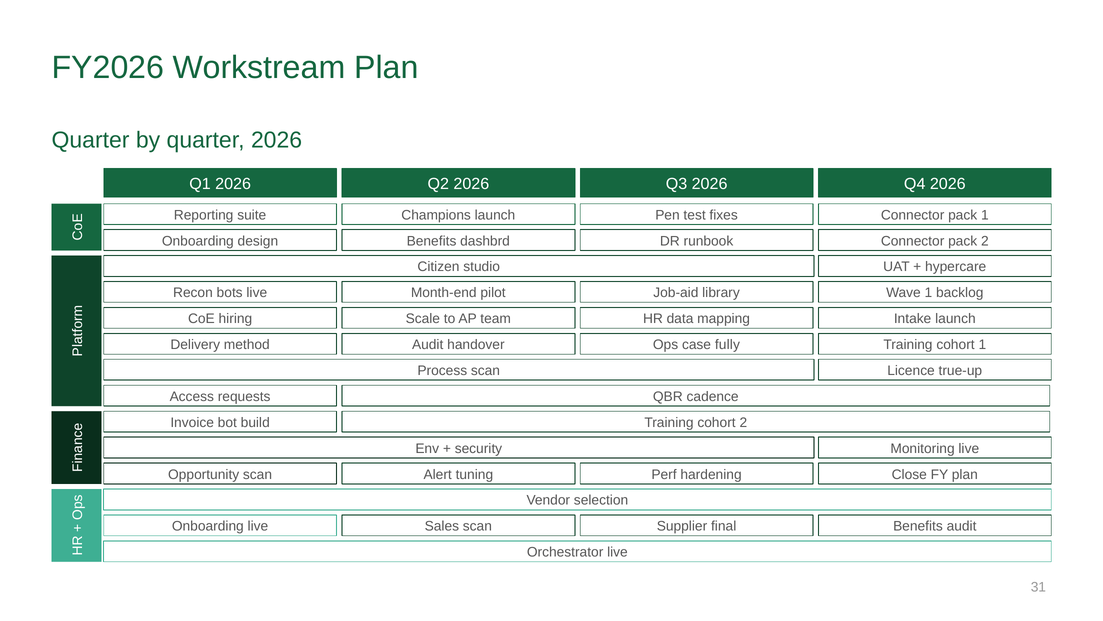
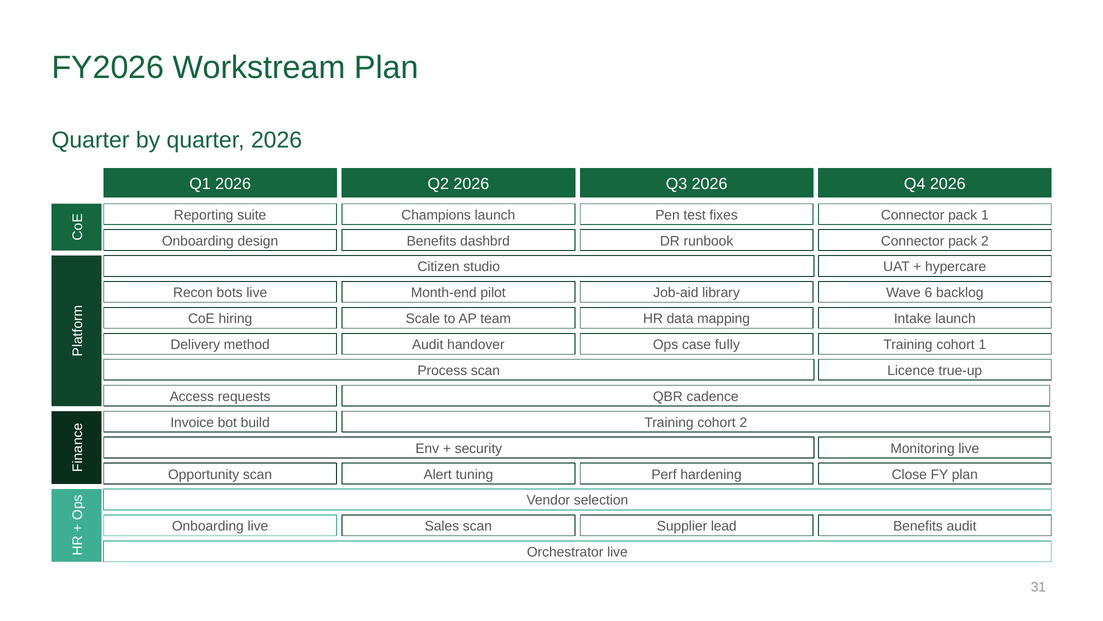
Wave 1: 1 -> 6 (928, 293)
final: final -> lead (724, 526)
